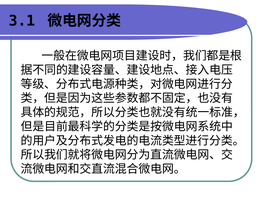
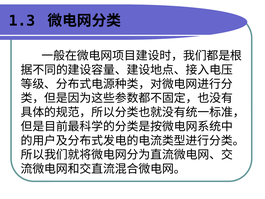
3.1: 3.1 -> 1.3 (22, 21)
